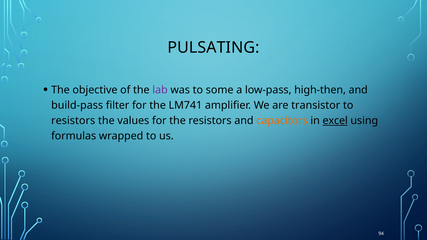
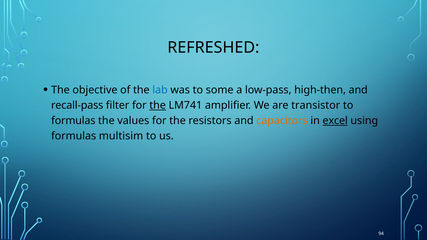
PULSATING: PULSATING -> REFRESHED (213, 47)
lab colour: purple -> blue (160, 90)
build-pass: build-pass -> recall-pass (77, 105)
the underline: none -> present (158, 105)
resistors: resistors -> formulas (73, 121)
wrapped: wrapped -> multisim (121, 136)
